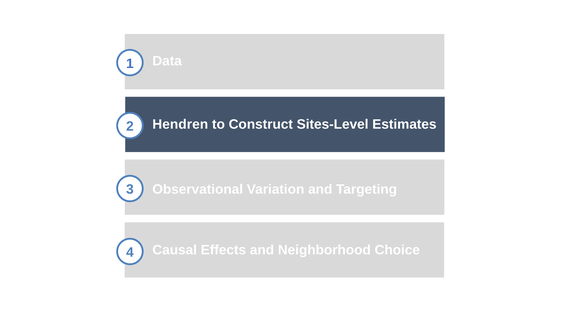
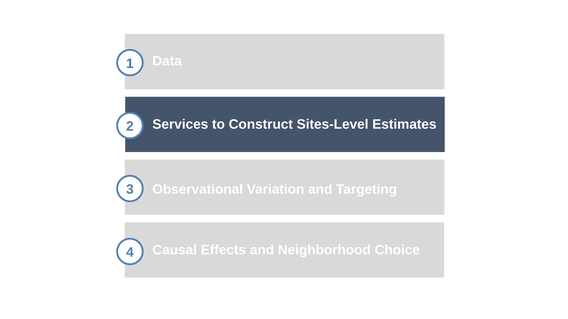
Hendren: Hendren -> Services (180, 125)
